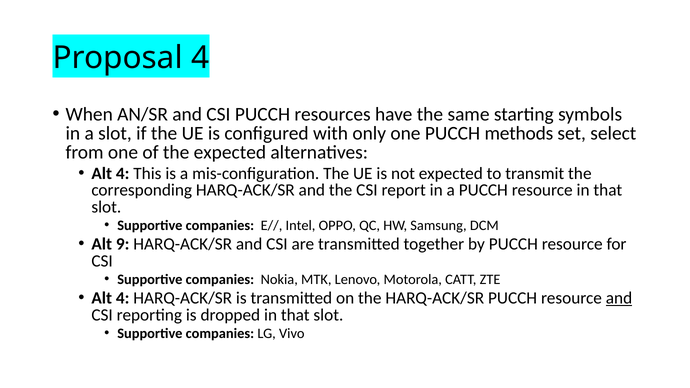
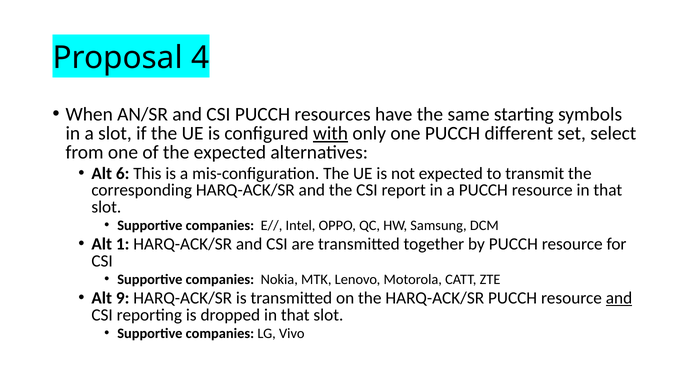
with underline: none -> present (331, 133)
methods: methods -> different (519, 133)
4: 4 -> 6 (123, 173)
9: 9 -> 1 (123, 244)
4: 4 -> 9 (123, 298)
